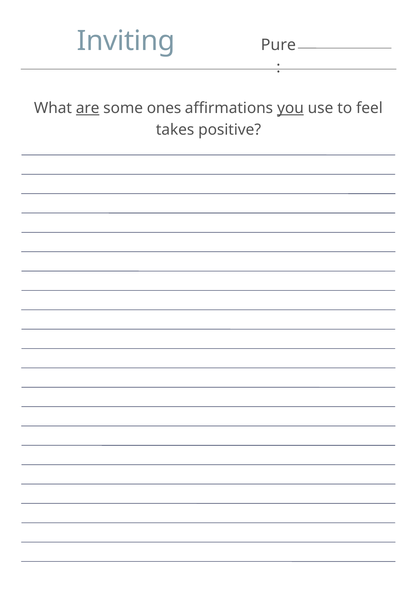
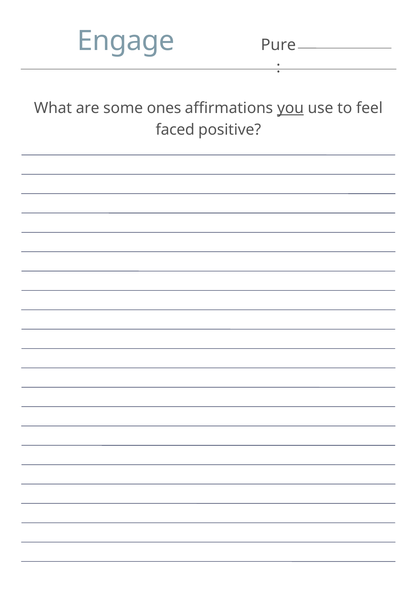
Inviting: Inviting -> Engage (126, 41)
are underline: present -> none (88, 108)
takes: takes -> faced (175, 130)
